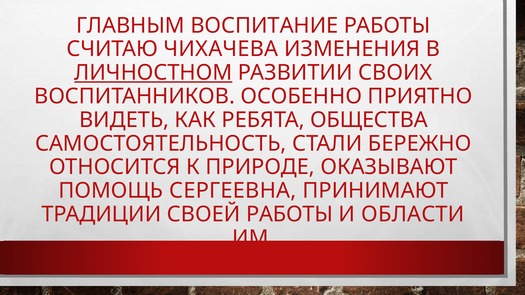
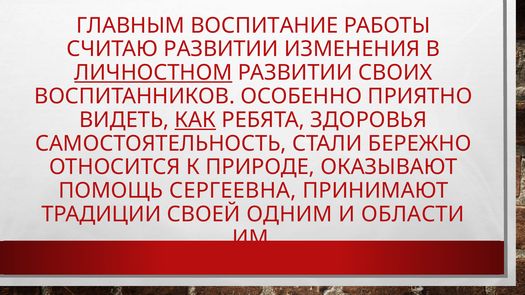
СЧИТАЮ ЧИХАЧЕВА: ЧИХАЧЕВА -> РАЗВИТИИ (221, 49)
КАК underline: none -> present (195, 120)
ОБЩЕСТВА: ОБЩЕСТВА -> ЗДОРОВЬЯ (369, 120)
СВОЕЙ РАБОТЫ: РАБОТЫ -> ОДНИМ (289, 215)
